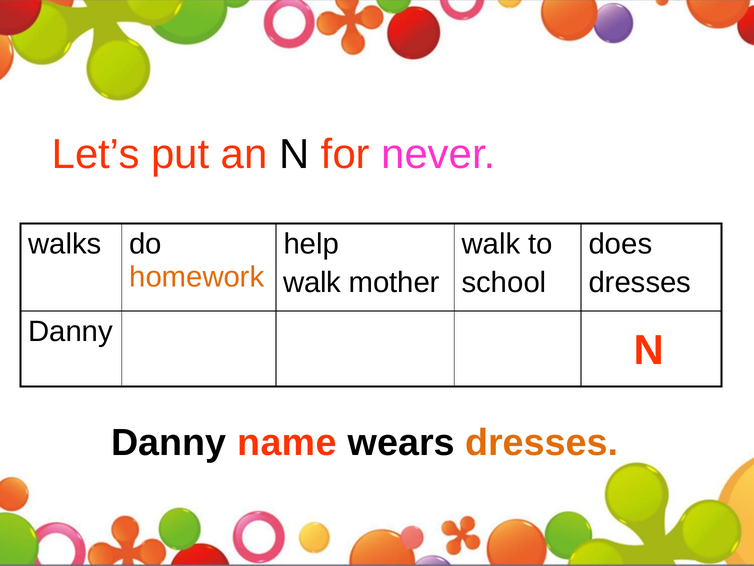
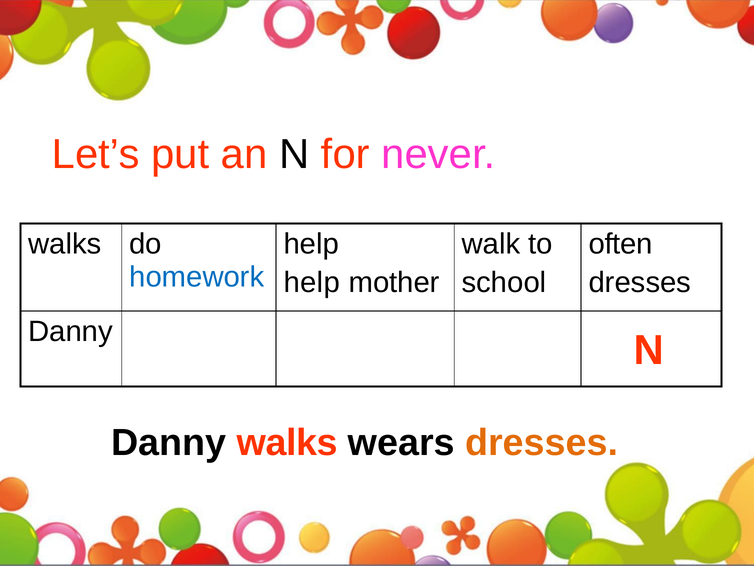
does: does -> often (621, 244)
homework colour: orange -> blue (197, 277)
walk: walk -> help (312, 282)
Danny name: name -> walks (287, 442)
